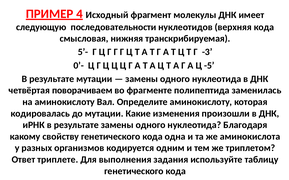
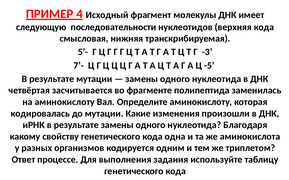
0’-: 0’- -> 7’- (79, 66)
поворачиваем: поворачиваем -> засчитывается (82, 91)
триплете: триплете -> процессе (58, 160)
